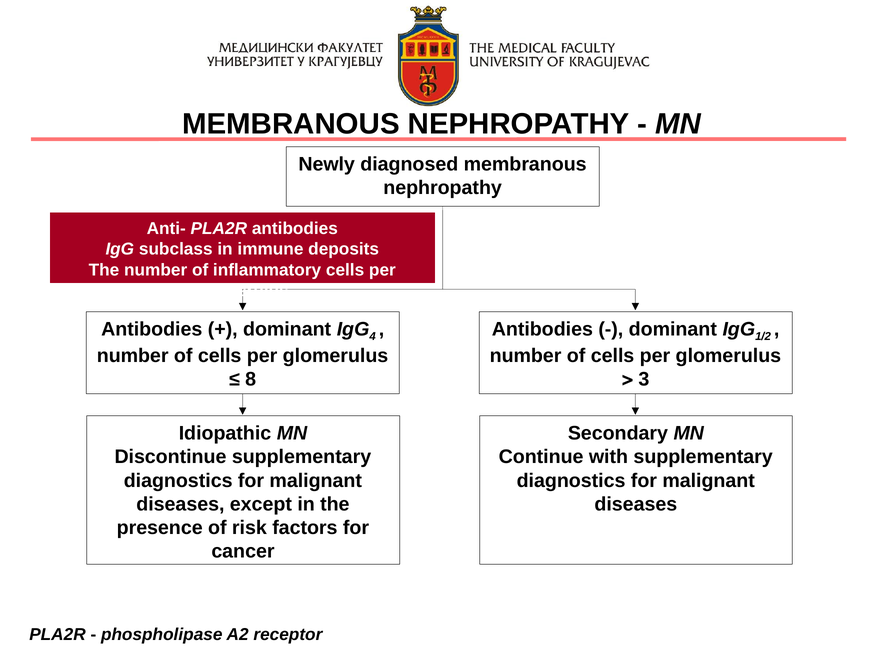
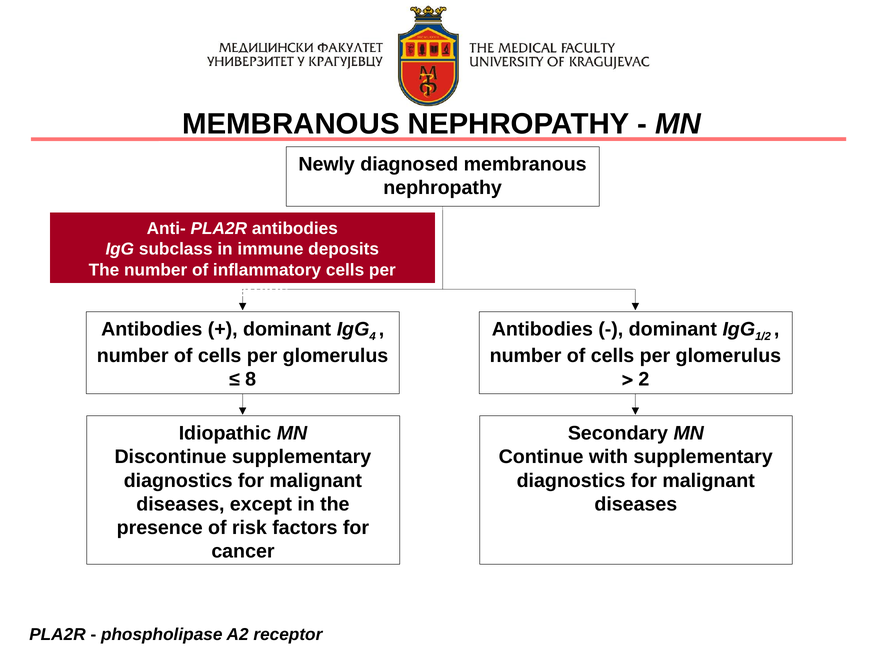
3: 3 -> 2 (644, 379)
